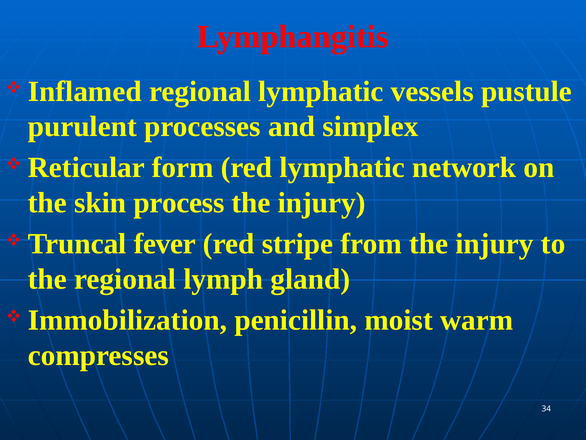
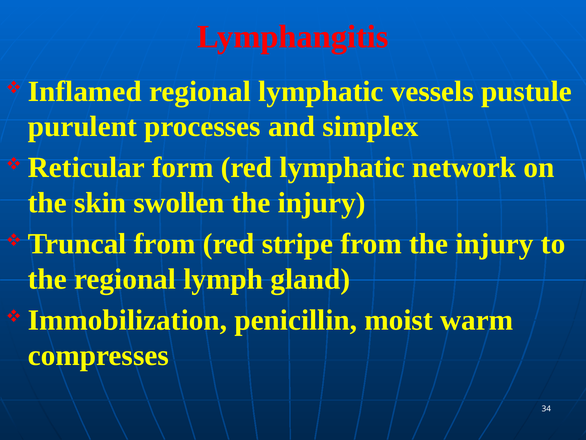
process: process -> swollen (179, 203)
Truncal fever: fever -> from (165, 244)
